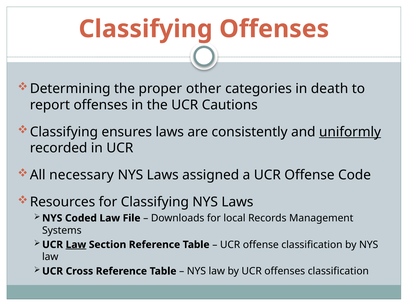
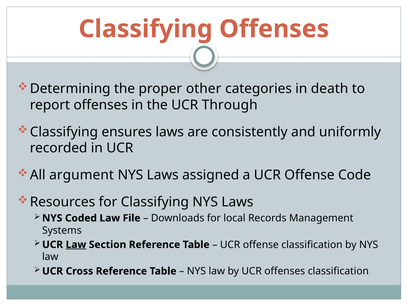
Cautions: Cautions -> Through (230, 105)
uniformly underline: present -> none (350, 132)
necessary: necessary -> argument (82, 175)
